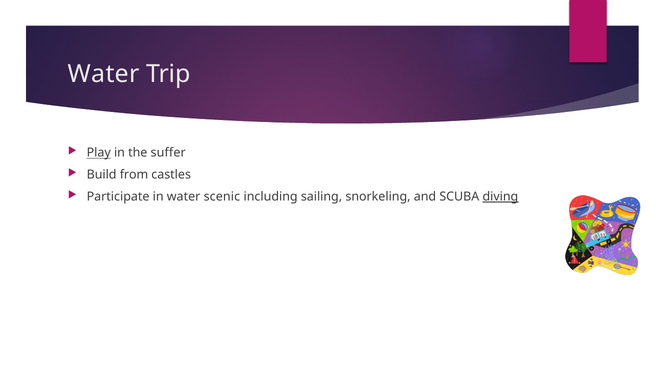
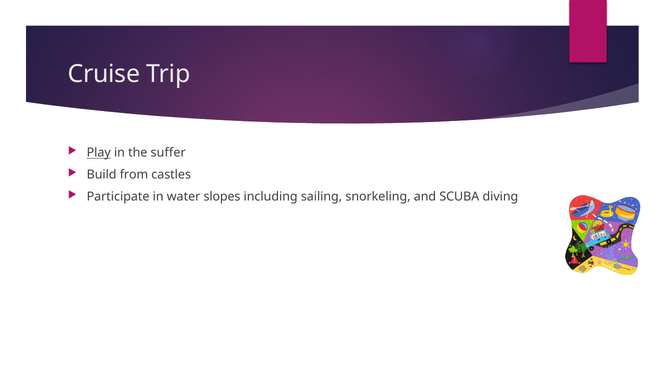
Water: Water -> Cruise (104, 74)
scenic: scenic -> slopes (222, 197)
diving underline: present -> none (500, 197)
